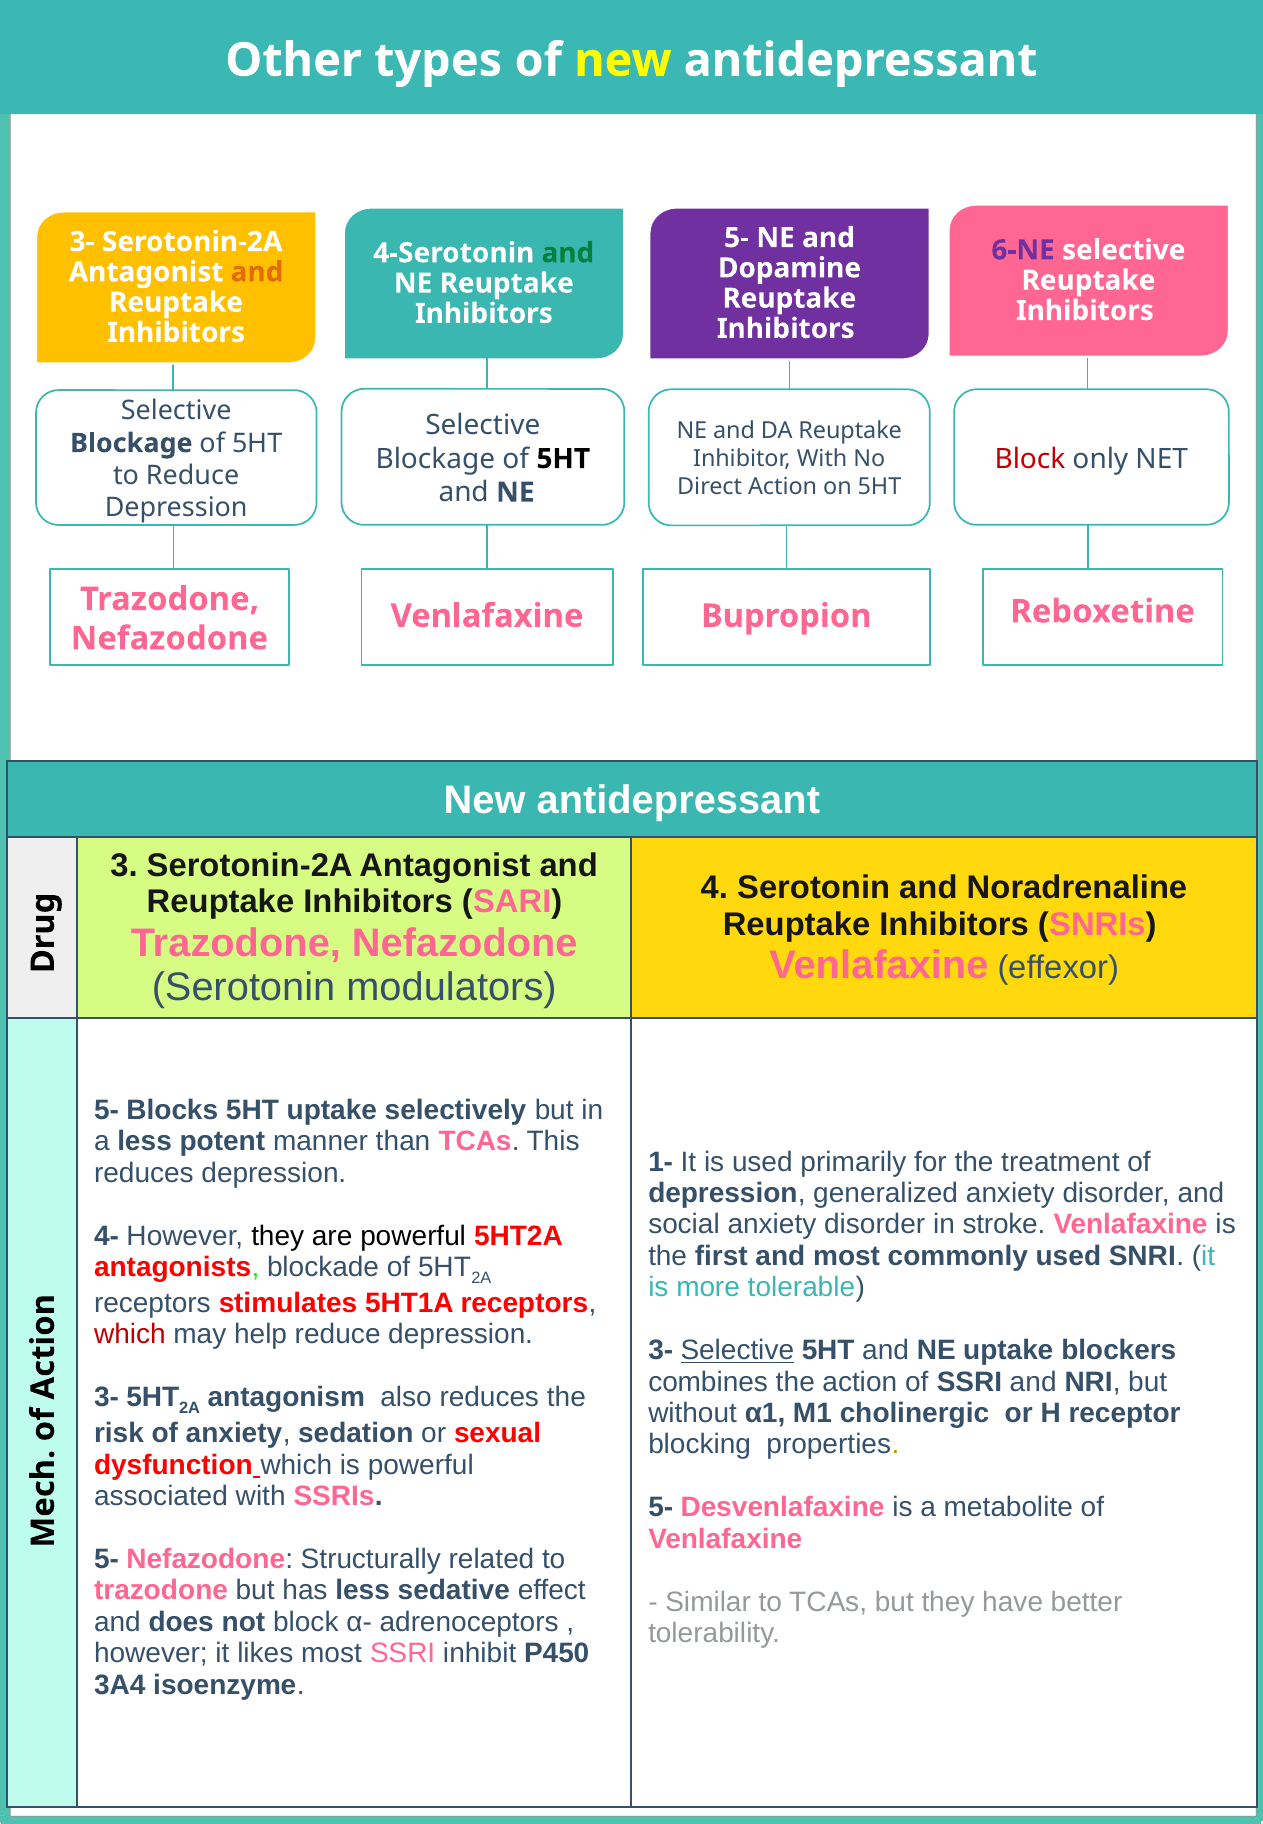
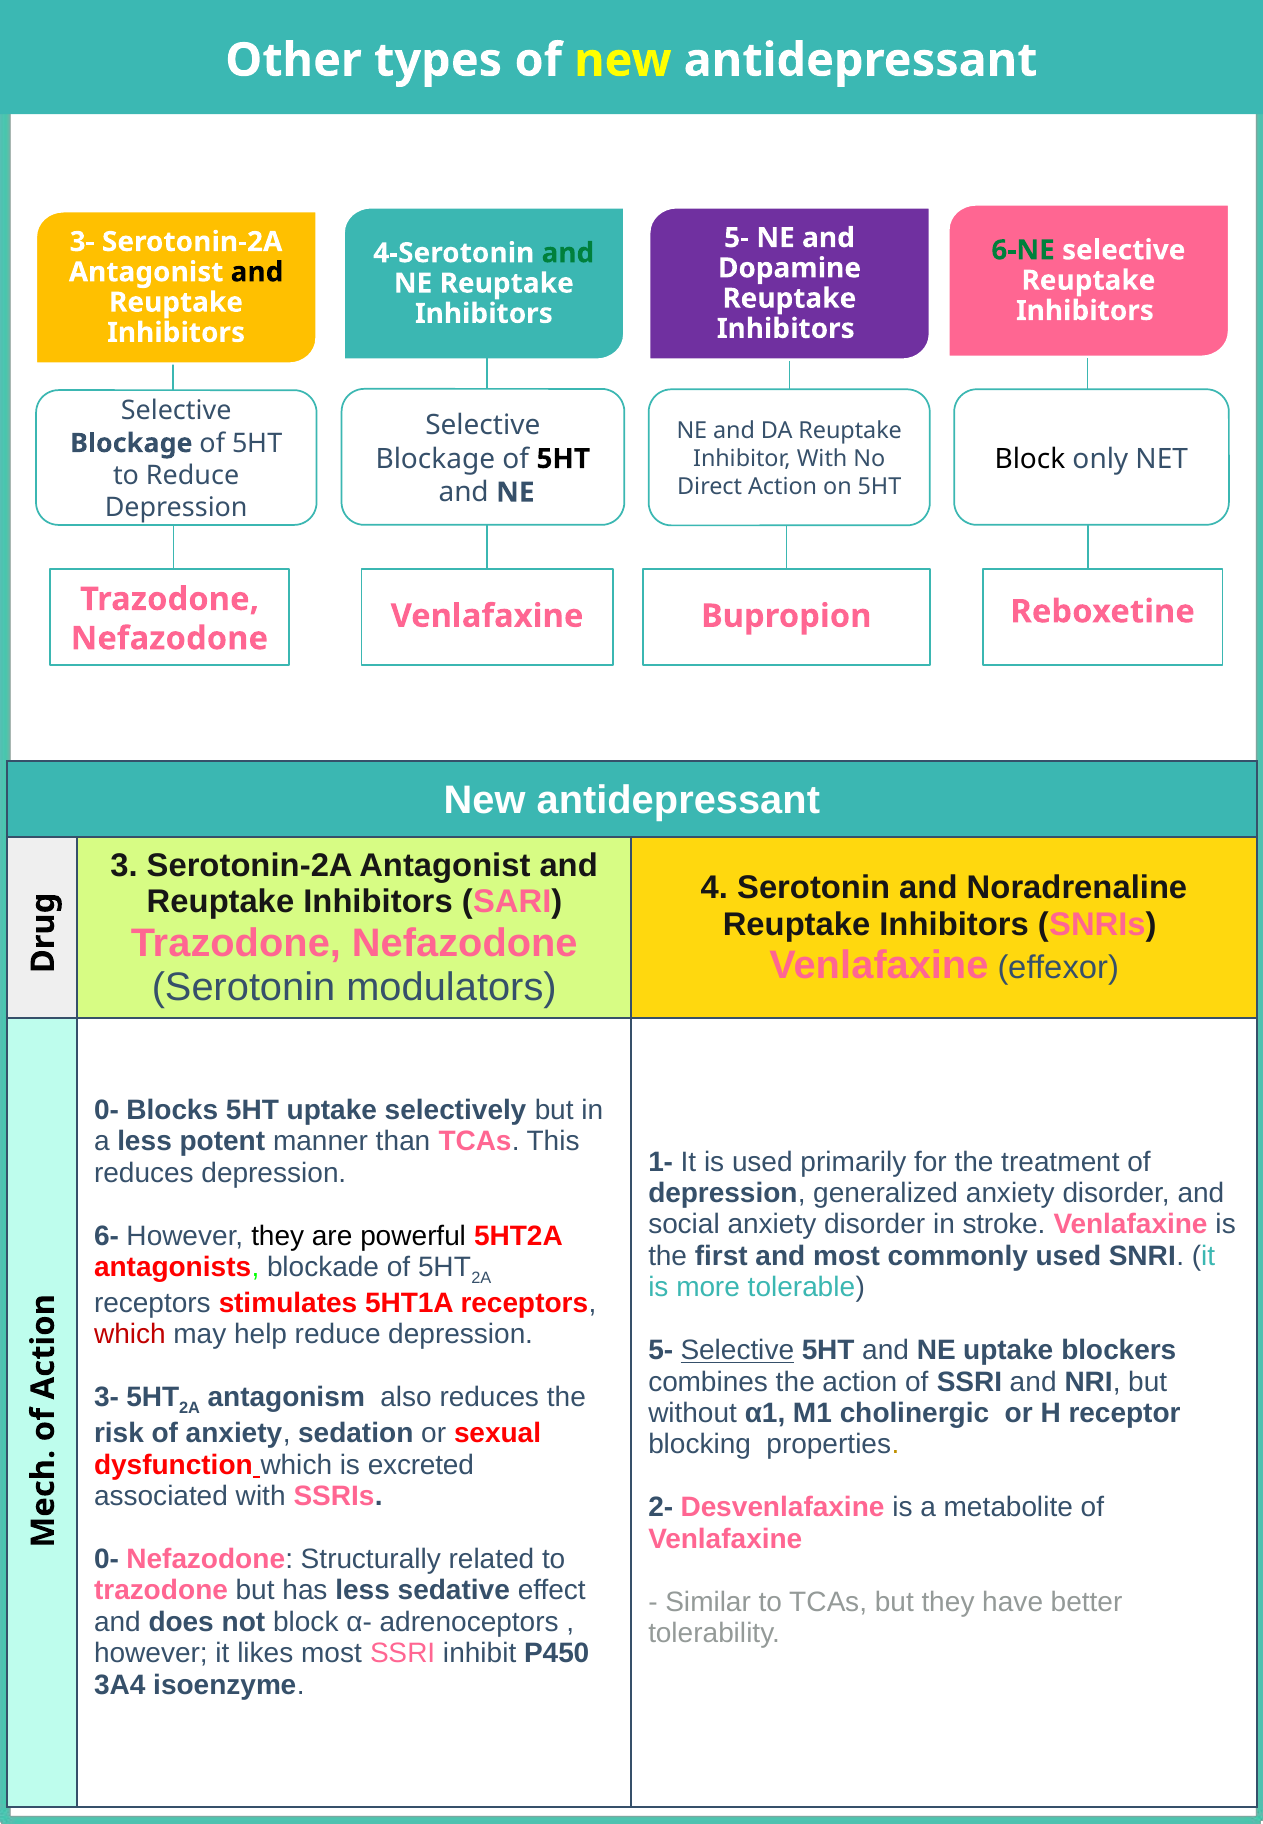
6-NE colour: purple -> green (1023, 250)
and colour: orange -> black (257, 272)
Block colour: red -> black (1030, 459)
5-: 5- -> 0- (107, 1111)
4-: 4- -> 6- (107, 1236)
3-: 3- -> 5- (661, 1351)
is powerful: powerful -> excreted (421, 1465)
5-: 5- -> 2- (661, 1508)
5-: 5- -> 0- (107, 1559)
